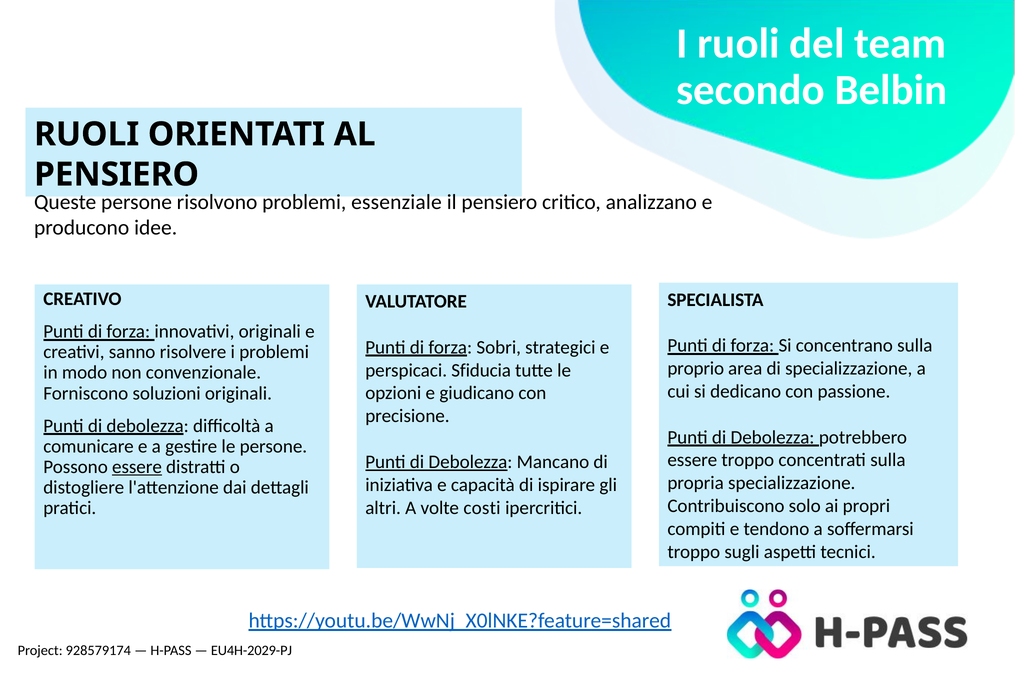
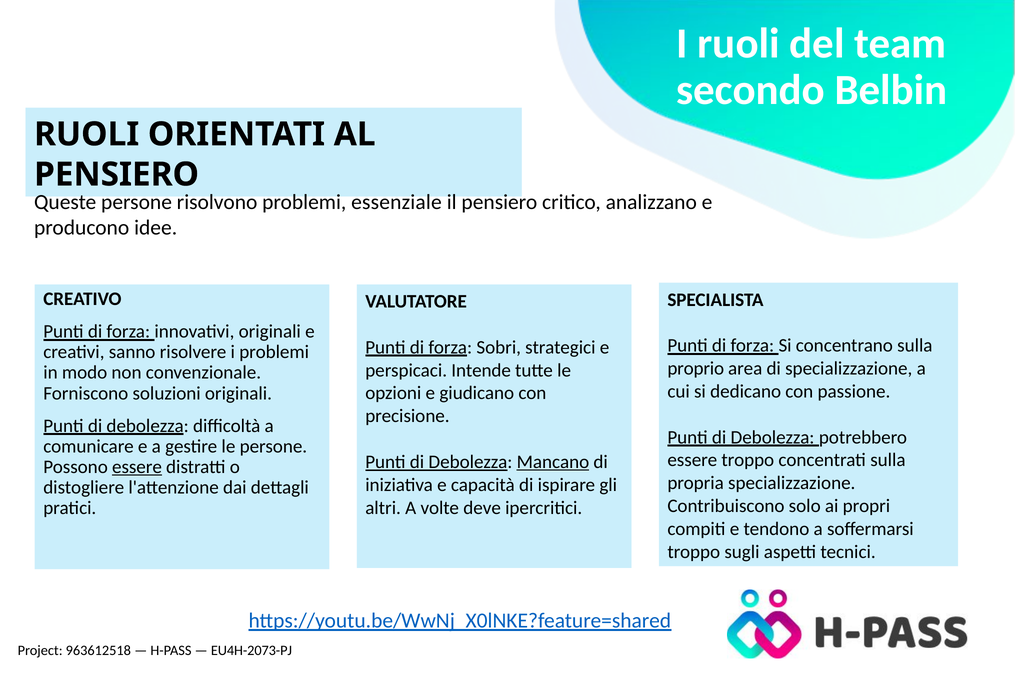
Sfiducia: Sfiducia -> Intende (481, 370)
Mancano underline: none -> present (553, 462)
costi: costi -> deve (482, 508)
928579174: 928579174 -> 963612518 (98, 651)
EU4H-2029-PJ: EU4H-2029-PJ -> EU4H-2073-PJ (251, 651)
